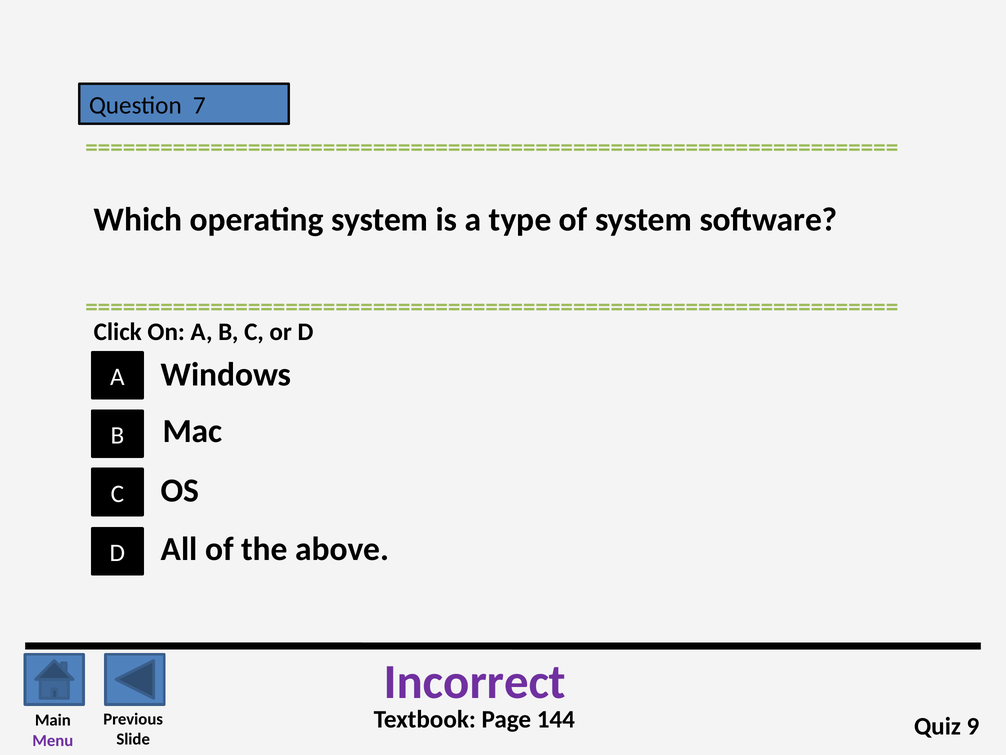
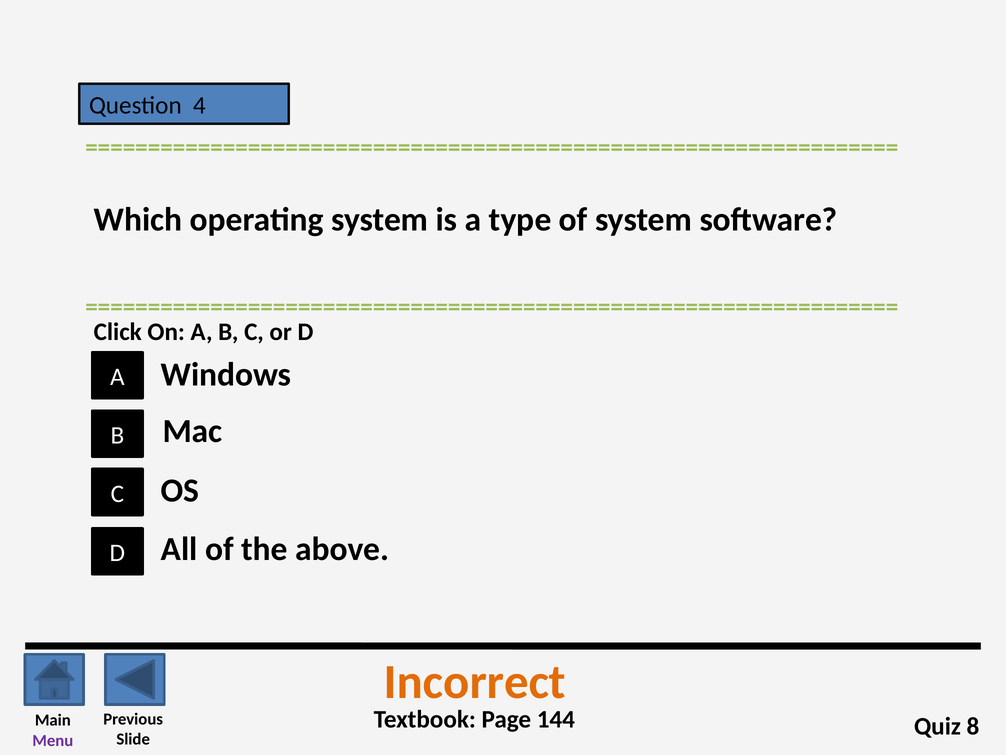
7: 7 -> 4 (199, 106)
Incorrect colour: purple -> orange (475, 682)
9: 9 -> 8 (973, 726)
